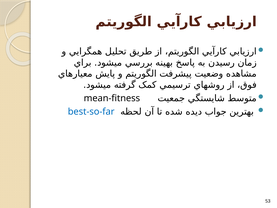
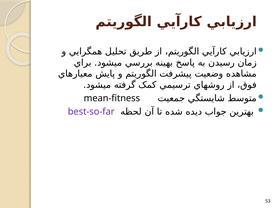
best-so-far colour: blue -> purple (91, 111)
